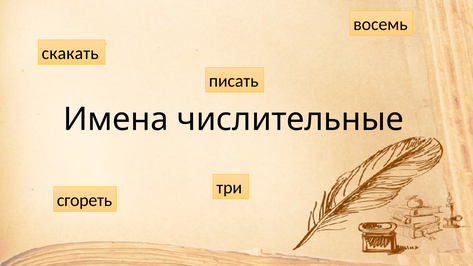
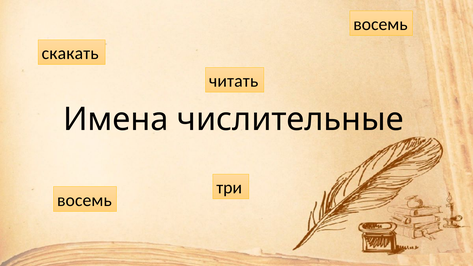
писать: писать -> читать (234, 81)
сгореть: сгореть -> восемь (84, 200)
